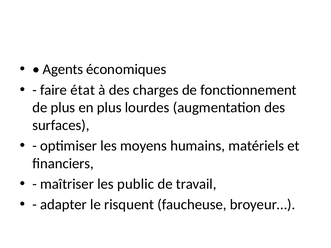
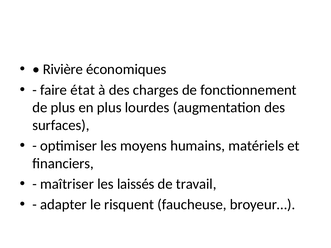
Agents: Agents -> Rivière (63, 69)
public: public -> laissés (136, 184)
